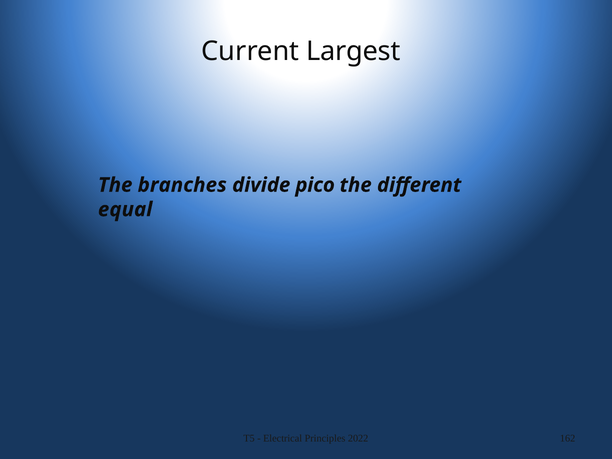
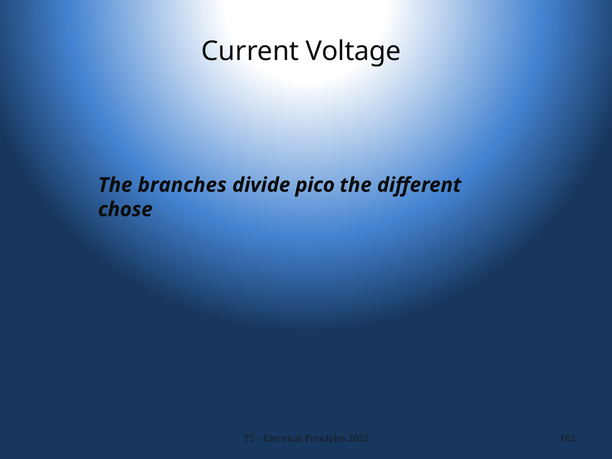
Largest: Largest -> Voltage (353, 51)
equal: equal -> chose (125, 210)
